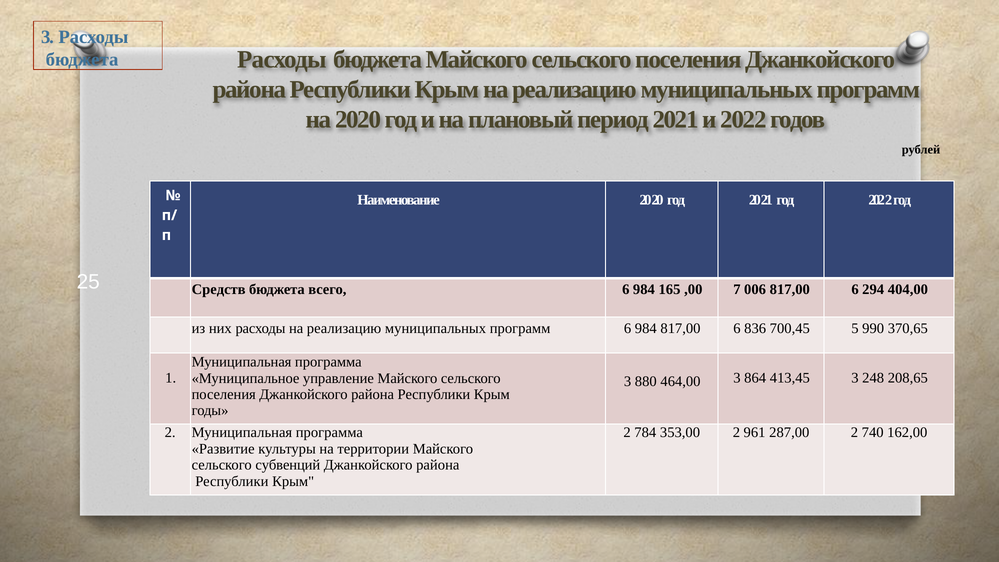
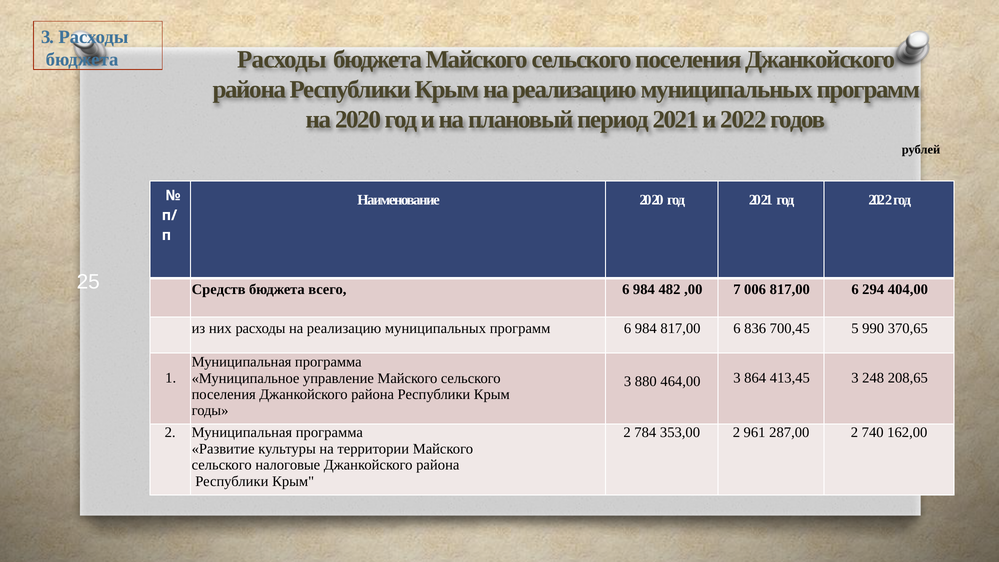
165: 165 -> 482 (669, 290)
субвенций: субвенций -> налоговые (288, 465)
